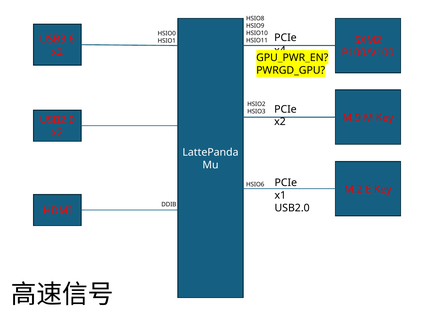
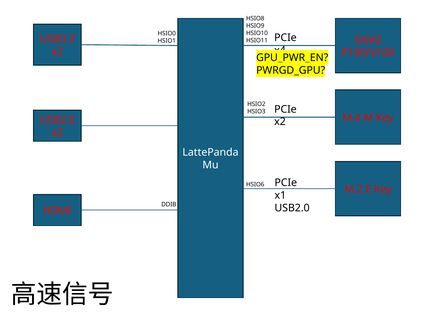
USB3.6: USB3.6 -> USB3.3 (57, 39)
M.9: M.9 -> M.4 (352, 118)
